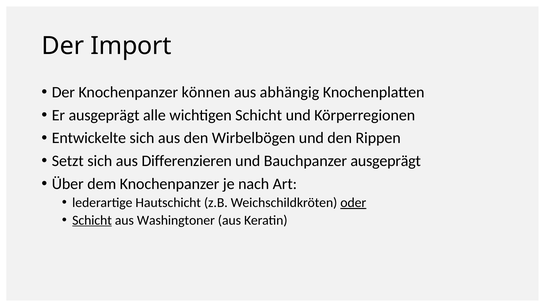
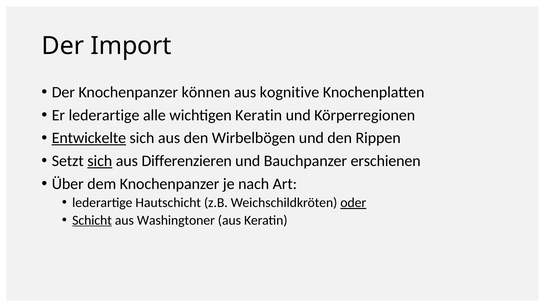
abhängig: abhängig -> kognitive (290, 92)
Er ausgeprägt: ausgeprägt -> lederartige (104, 115)
wichtigen Schicht: Schicht -> Keratin (259, 115)
Entwickelte underline: none -> present (89, 138)
sich underline: none -> present (100, 161)
Bauchpanzer ausgeprägt: ausgeprägt -> erschienen (386, 161)
